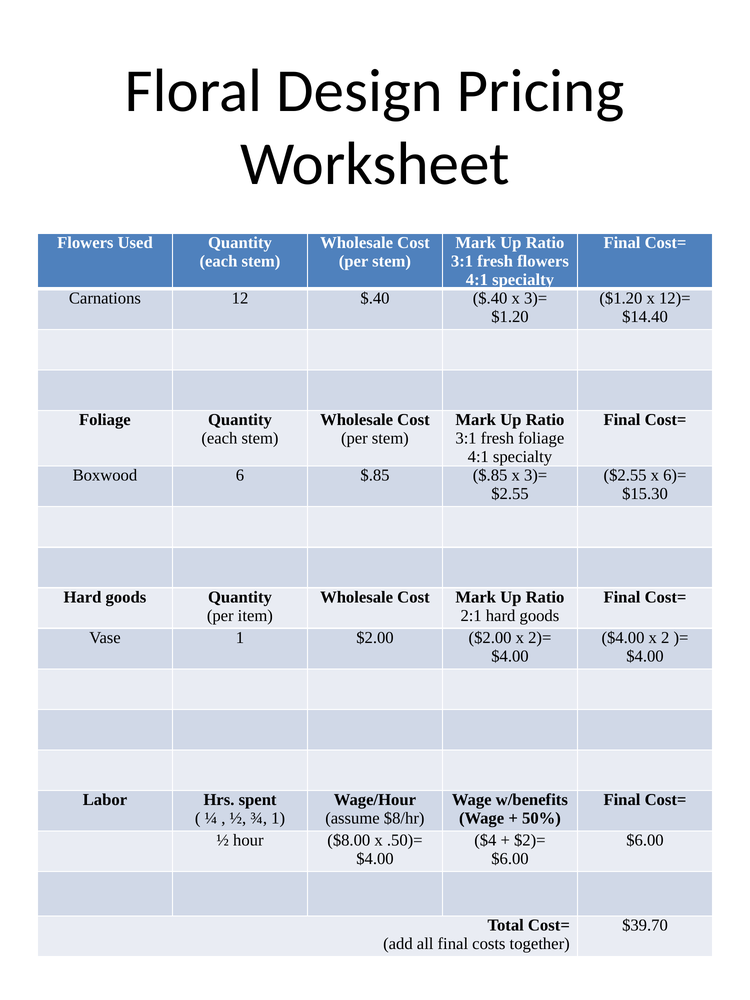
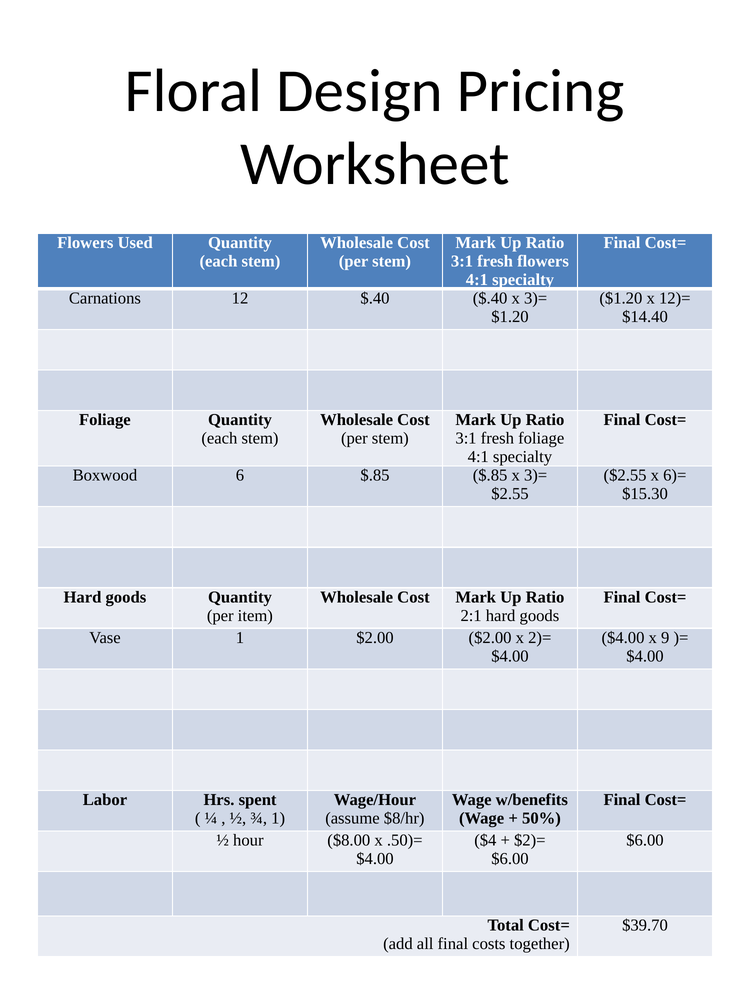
2: 2 -> 9 (665, 638)
